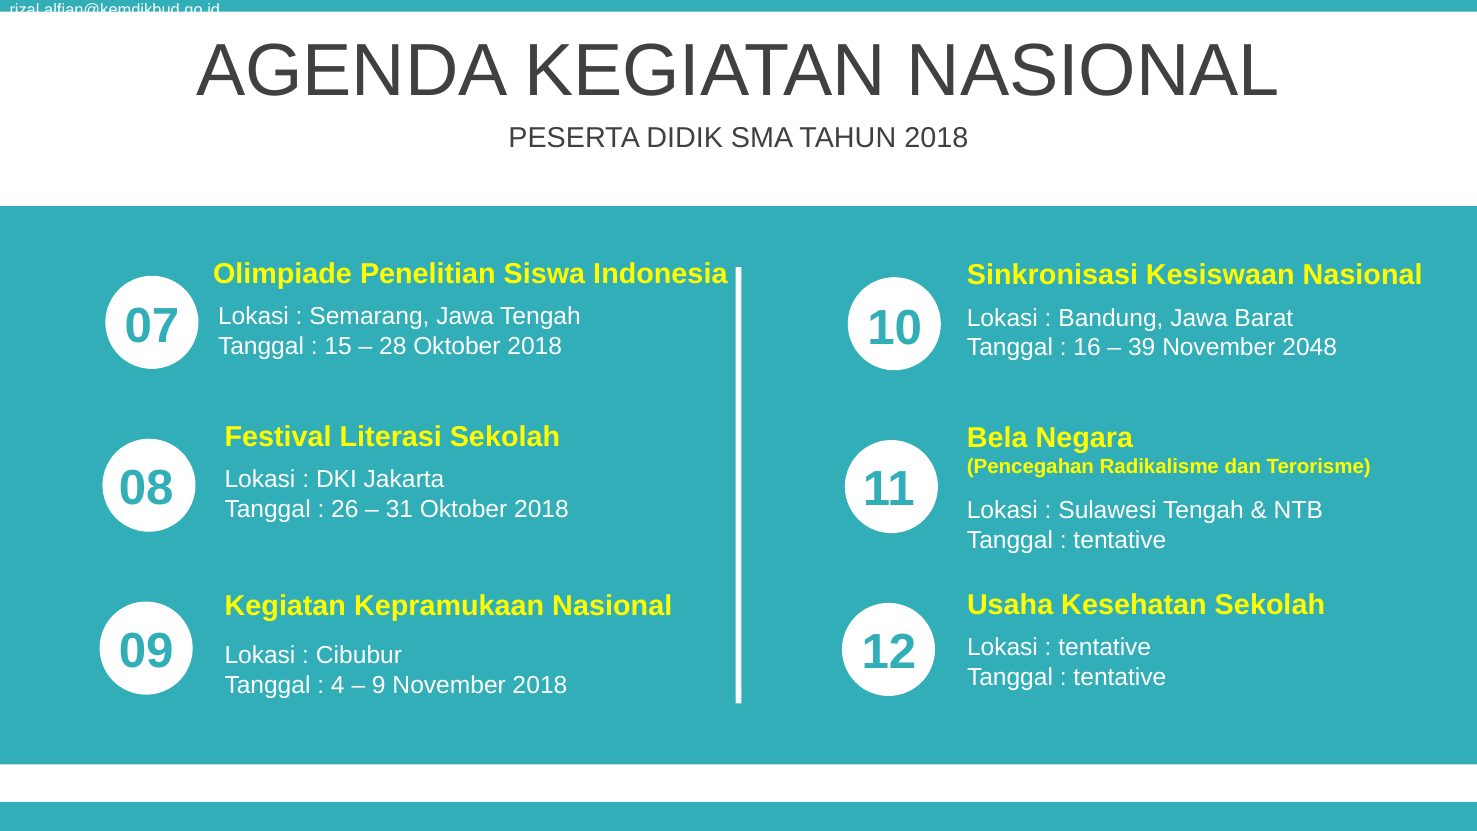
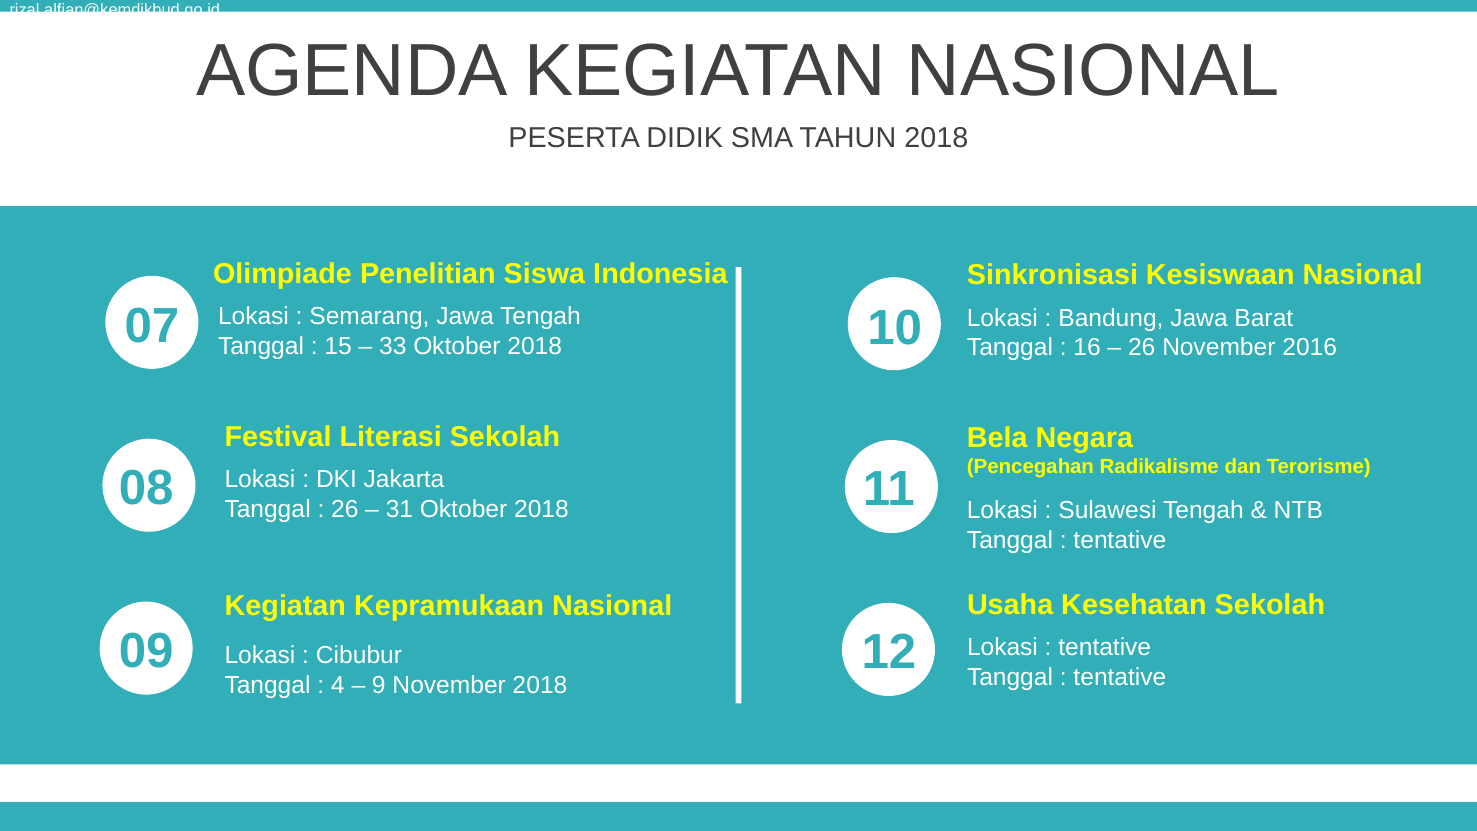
28: 28 -> 33 (393, 346)
39: 39 -> 26 (1142, 348)
2048: 2048 -> 2016 (1310, 348)
